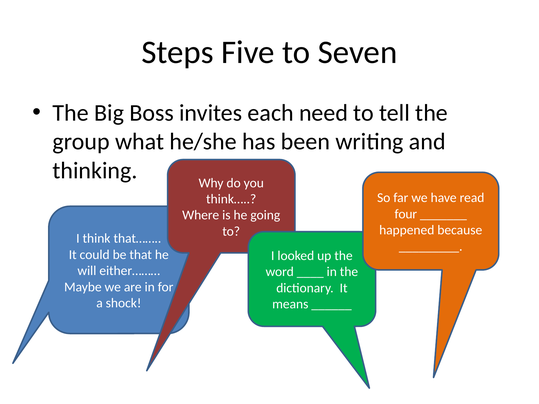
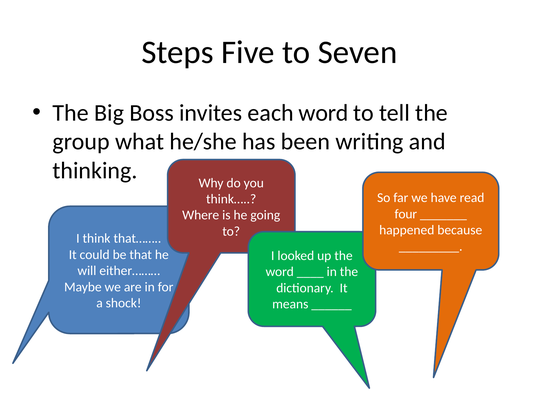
each need: need -> word (324, 113)
